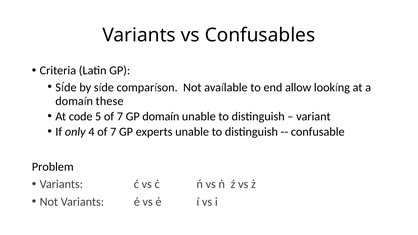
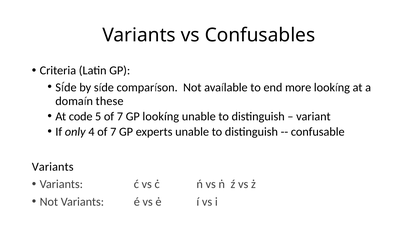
allow: allow -> more (298, 88)
GP domaín: domaín -> lookíng (161, 116)
Problem: Problem -> Variants (53, 167)
